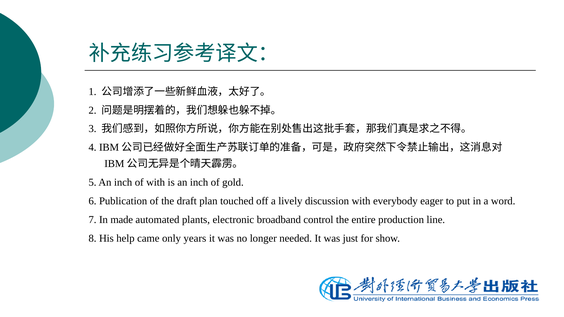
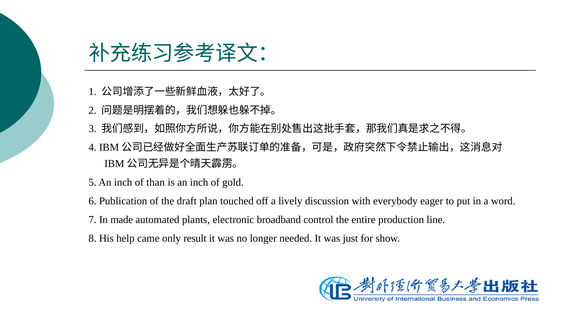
of with: with -> than (156, 183)
years: years -> result (195, 238)
